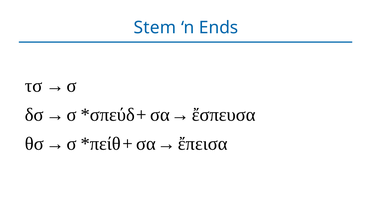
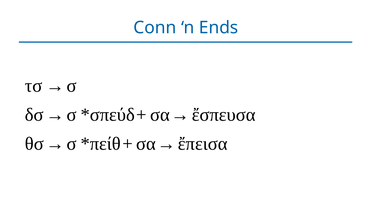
Stem: Stem -> Conn (155, 28)
